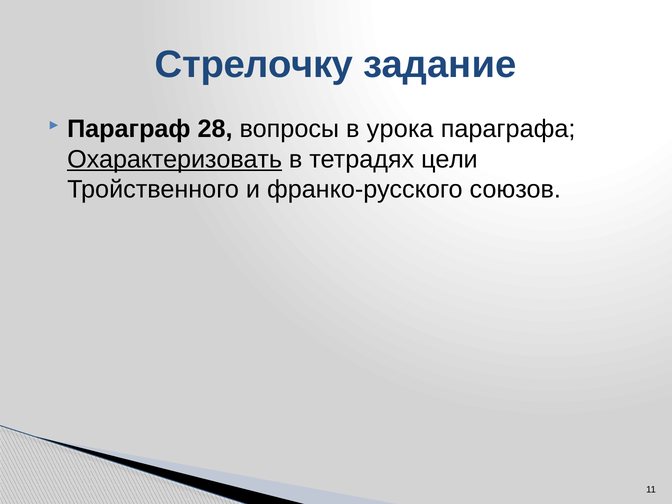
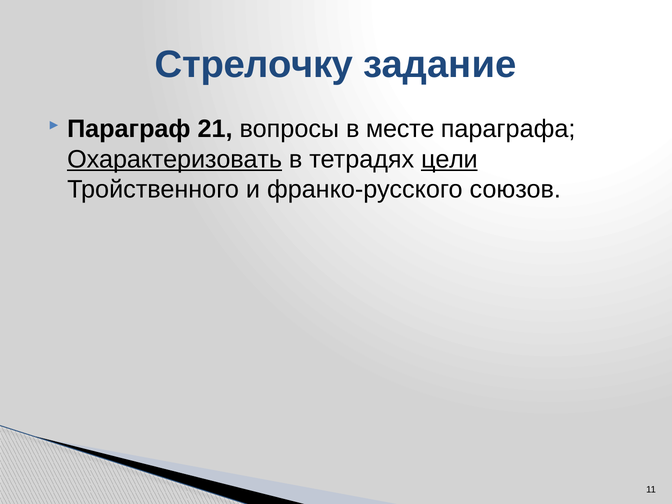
28: 28 -> 21 (215, 129)
урока: урока -> месте (400, 129)
цели underline: none -> present (449, 159)
